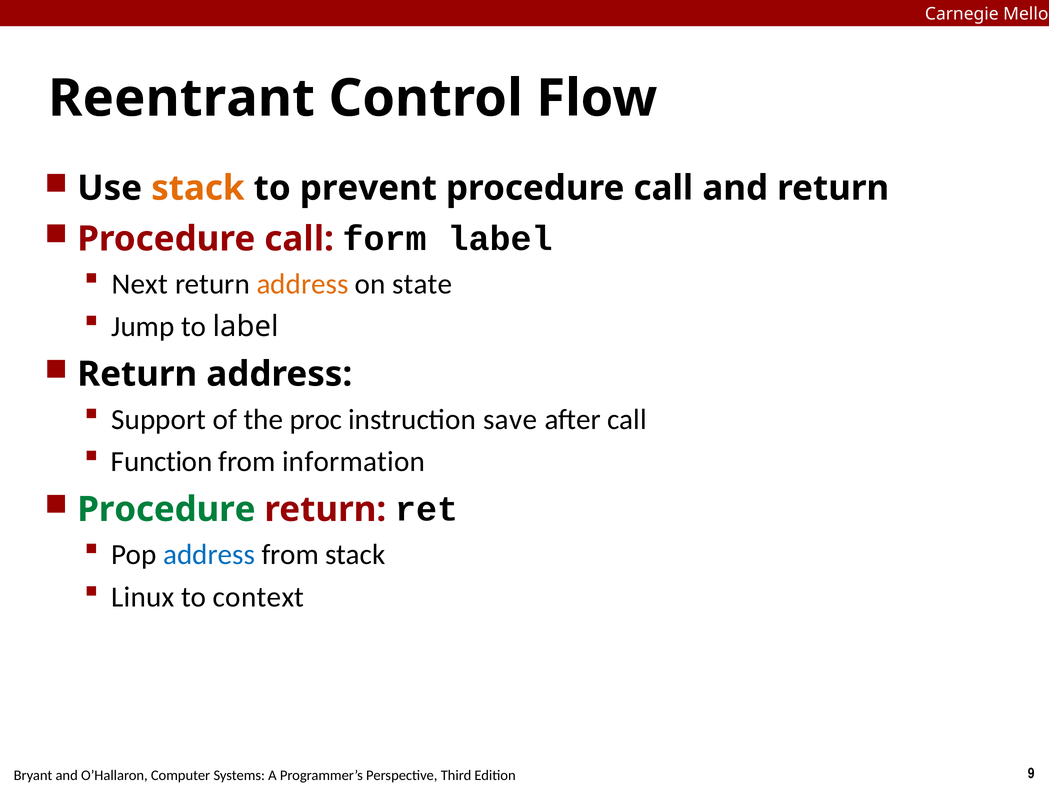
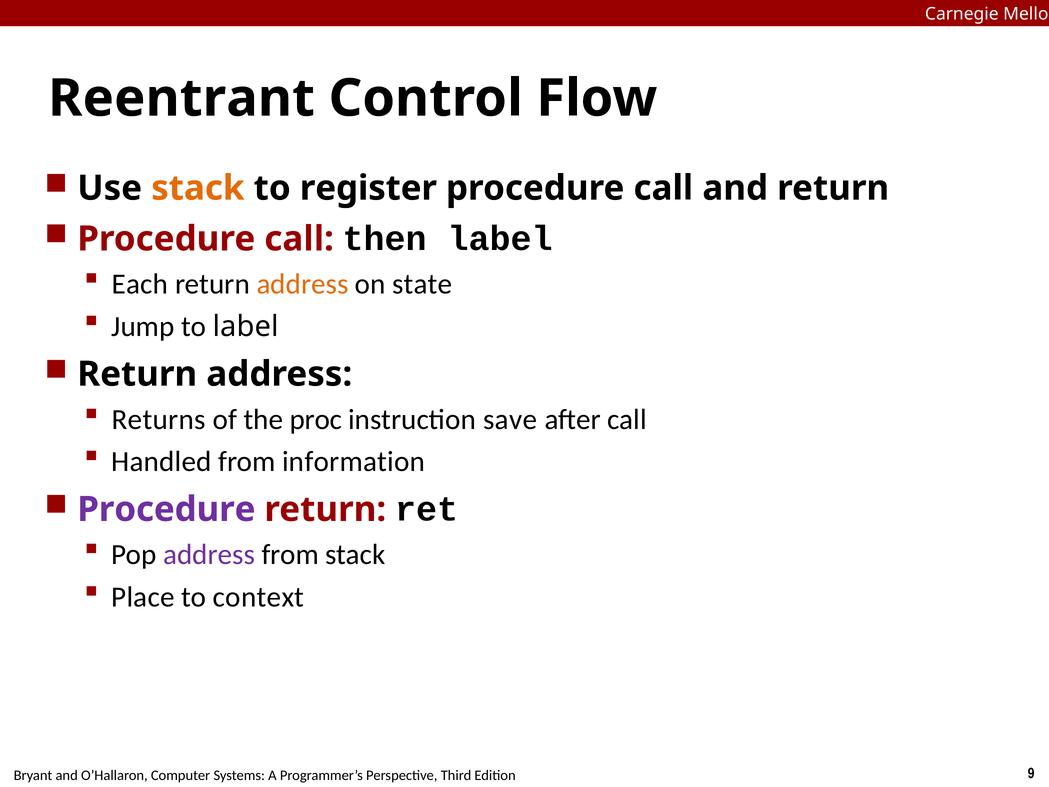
prevent: prevent -> register (368, 188)
form: form -> then (385, 239)
Next: Next -> Each (140, 284)
Support: Support -> Returns (159, 419)
Function: Function -> Handled (161, 462)
Procedure colour: green -> purple (166, 509)
address colour: blue -> purple (209, 555)
Linux: Linux -> Place (143, 597)
